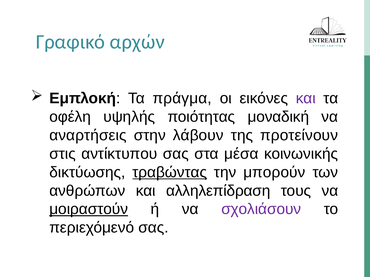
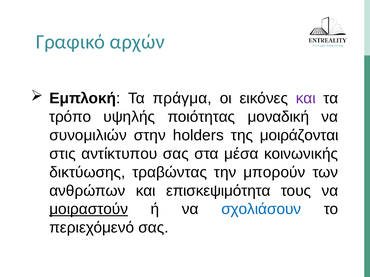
οφέλη: οφέλη -> τρόπο (70, 117)
αναρτήσεις: αναρτήσεις -> συνομιλιών (88, 136)
λάβουν: λάβουν -> holders (198, 136)
προτείνουν: προτείνουν -> μοιράζονται (299, 136)
τραβώντας underline: present -> none (170, 173)
αλληλεπίδραση: αλληλεπίδραση -> επισκεψιμότητα (218, 191)
σχολιάσουν colour: purple -> blue (261, 210)
